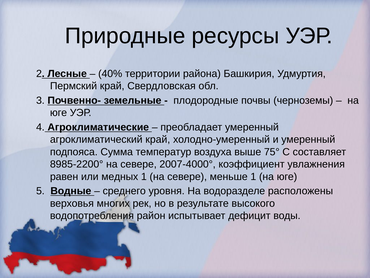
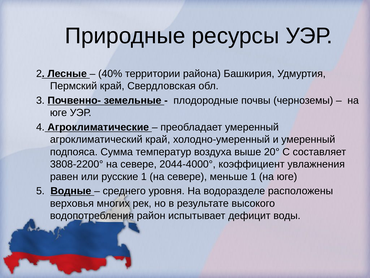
75°: 75° -> 20° (272, 152)
8985-2200°: 8985-2200° -> 3808-2200° (77, 164)
2007-4000°: 2007-4000° -> 2044-4000° (188, 164)
медных: медных -> русские (120, 176)
